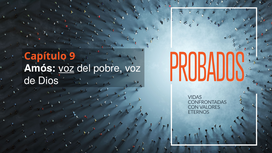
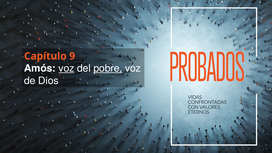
pobre underline: none -> present (108, 68)
